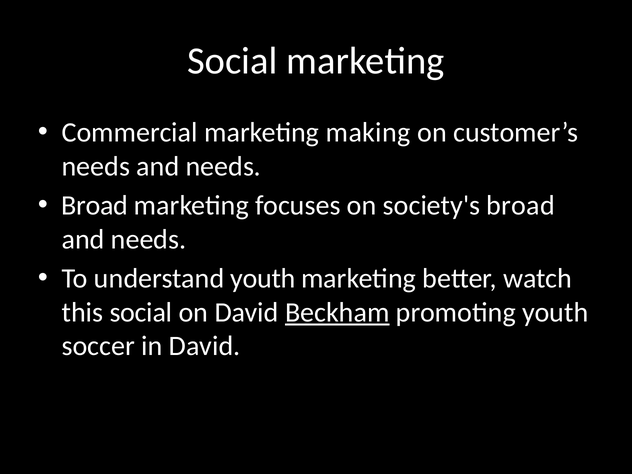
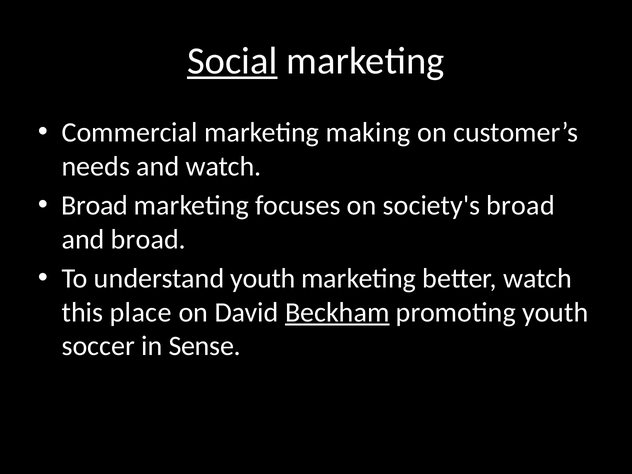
Social underline: none -> present (232, 61)
needs and needs: needs -> watch (223, 166)
needs: needs -> broad (148, 239)
this social: social -> place (141, 312)
in David: David -> Sense (205, 346)
